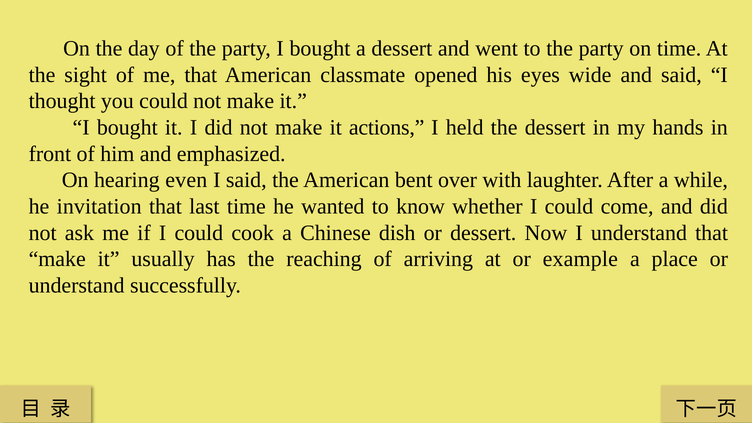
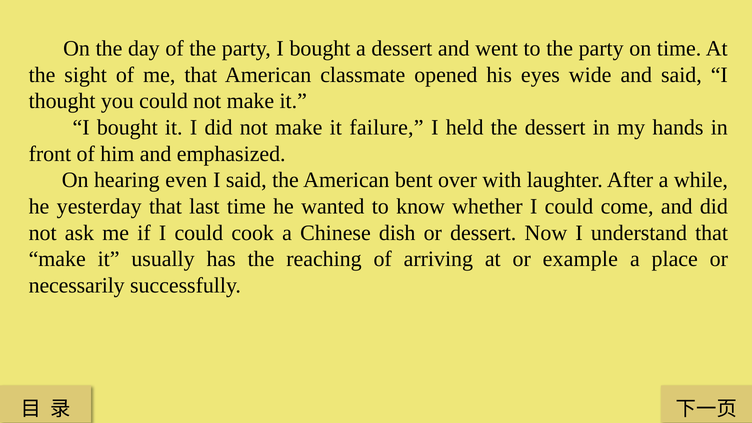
actions: actions -> failure (386, 128)
invitation: invitation -> yesterday (99, 207)
understand: understand -> necessarily (77, 286)
